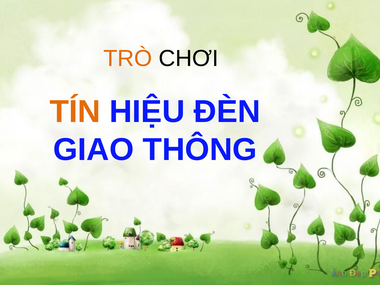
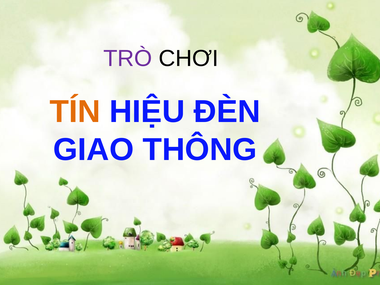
TRÒ colour: orange -> purple (128, 59)
